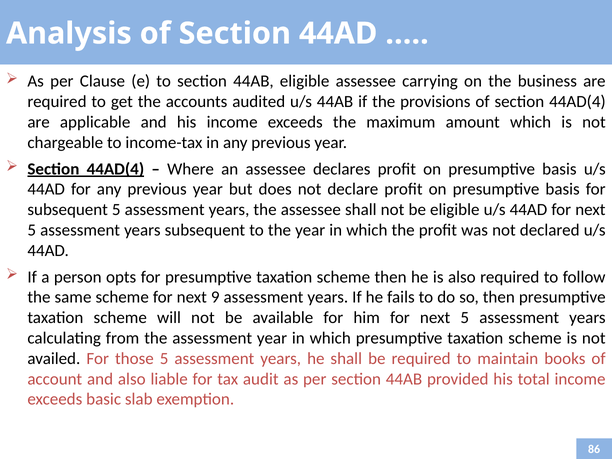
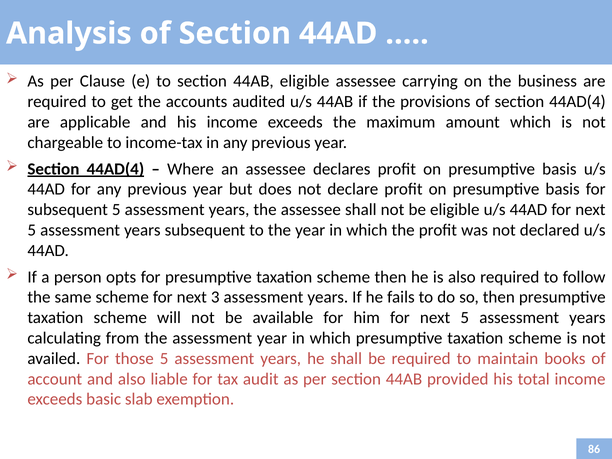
9: 9 -> 3 (215, 297)
